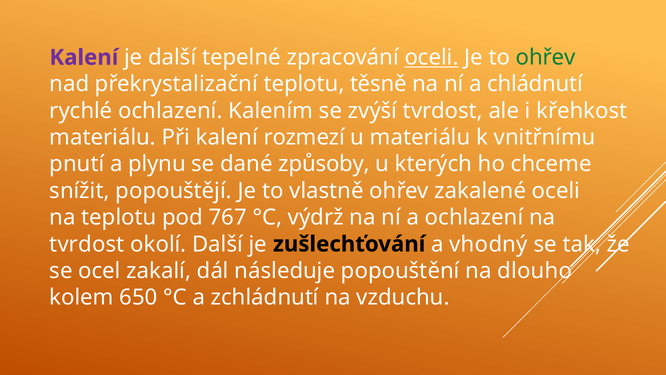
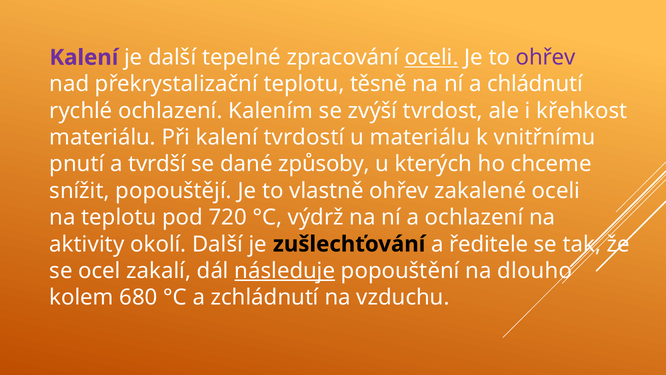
ohřev colour: green -> purple (546, 57)
rozmezí: rozmezí -> tvrdostí (304, 137)
plynu: plynu -> tvrdší (157, 164)
767: 767 -> 720 (228, 217)
tvrdost: tvrdost -> aktivity (87, 244)
vhodný: vhodný -> ředitele (489, 244)
následuje underline: none -> present (285, 271)
650: 650 -> 680 (139, 297)
